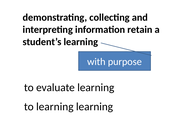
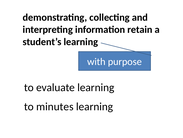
to learning: learning -> minutes (55, 106)
